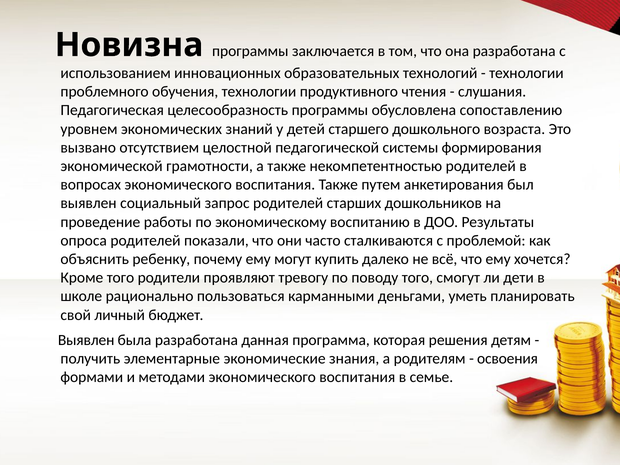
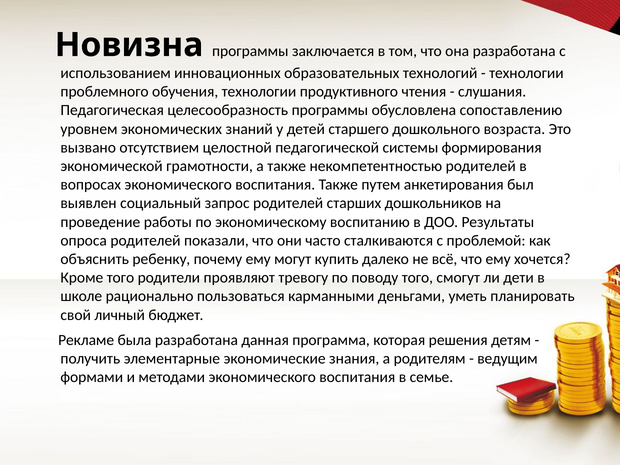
Выявлен: Выявлен -> Рекламе (86, 340)
освоения: освоения -> ведущим (507, 359)
